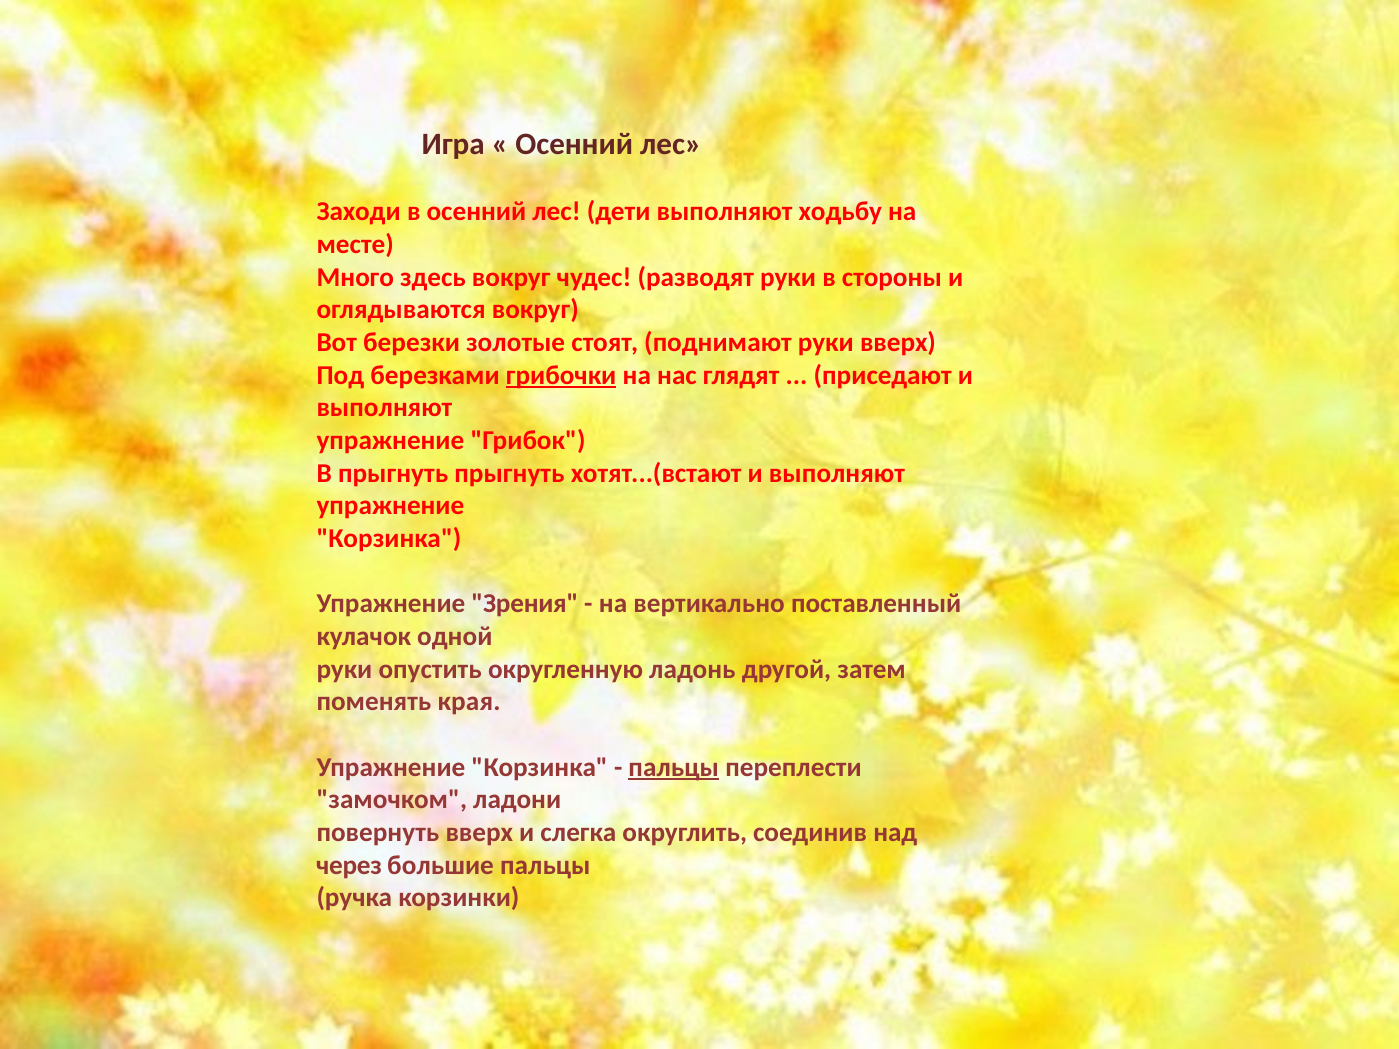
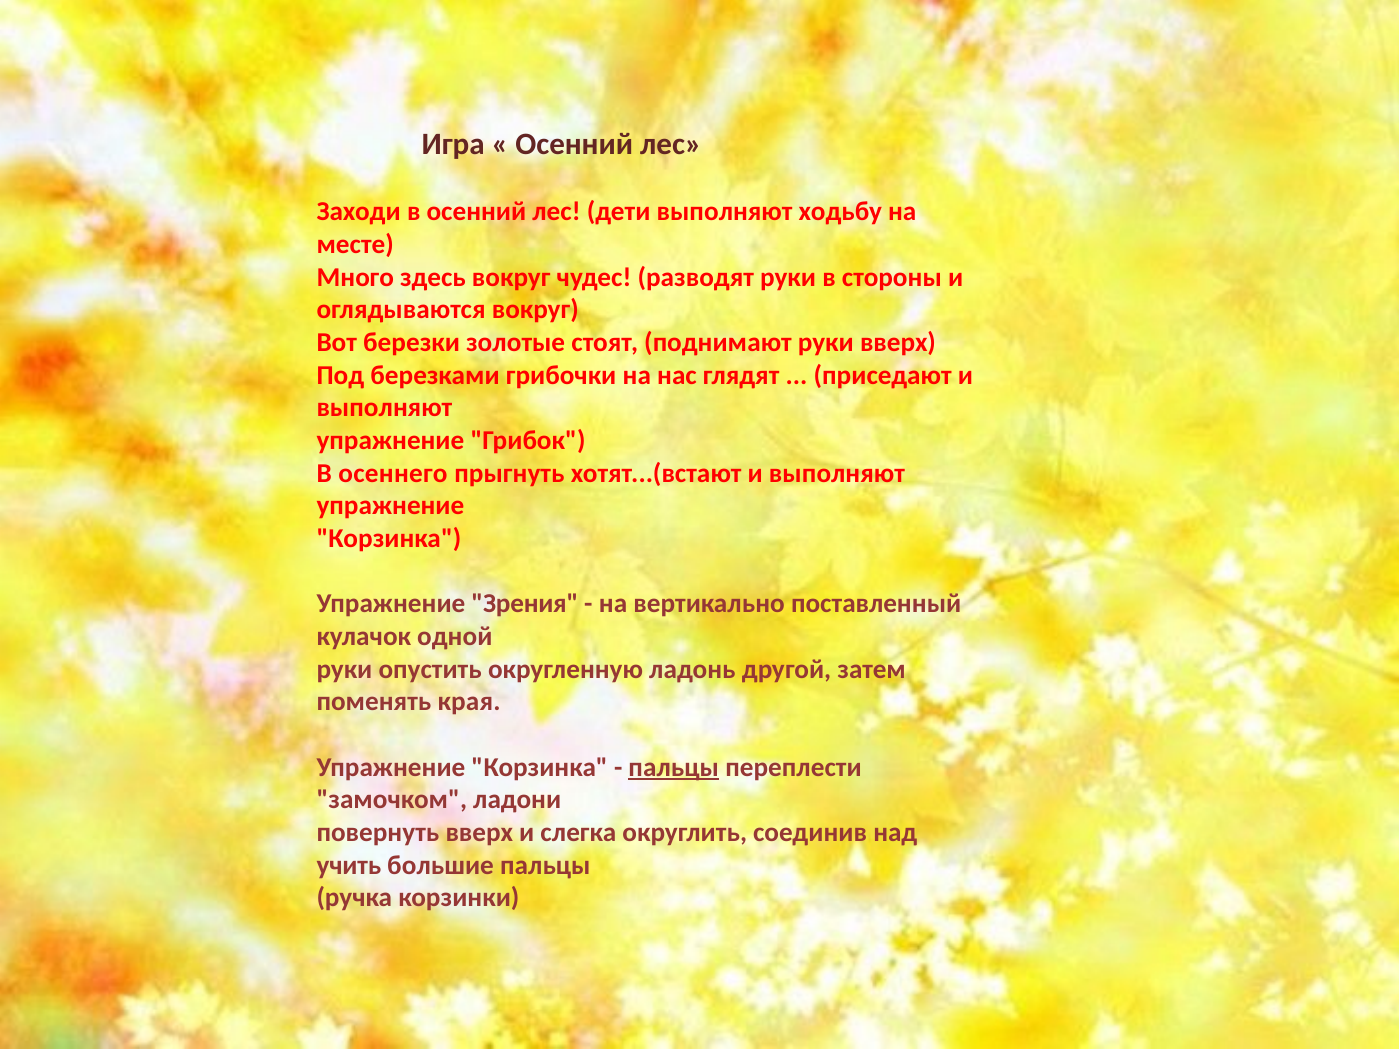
грибочки underline: present -> none (561, 375)
В прыгнуть: прыгнуть -> осеннего (393, 473)
через: через -> учить (349, 865)
